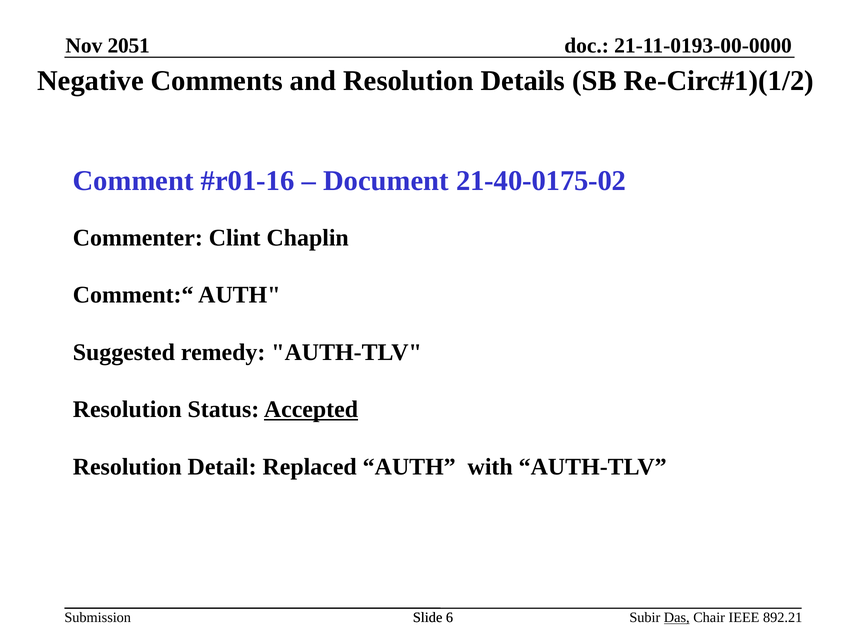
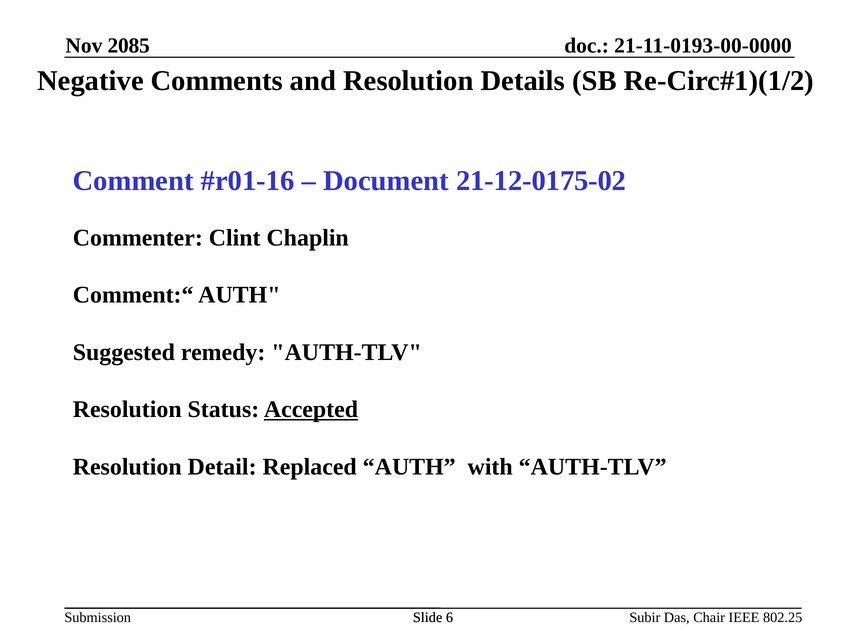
2051: 2051 -> 2085 (129, 46)
21-40-0175-02: 21-40-0175-02 -> 21-12-0175-02 (541, 181)
Das underline: present -> none (677, 618)
892.21: 892.21 -> 802.25 (783, 618)
